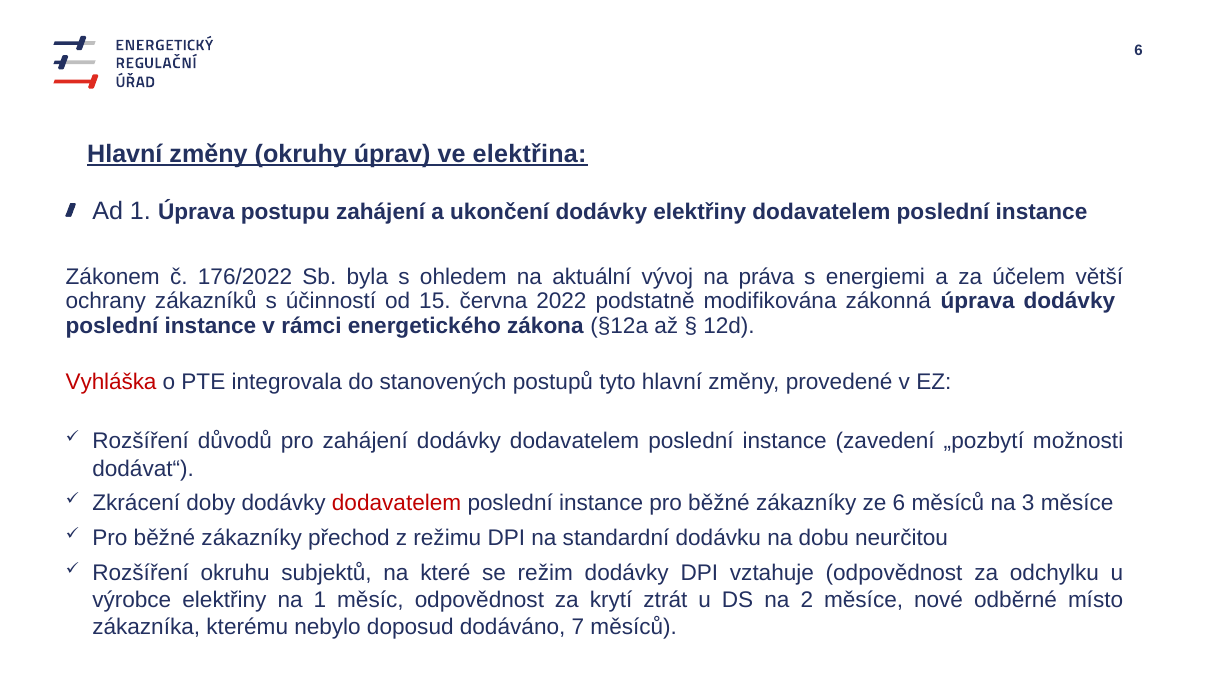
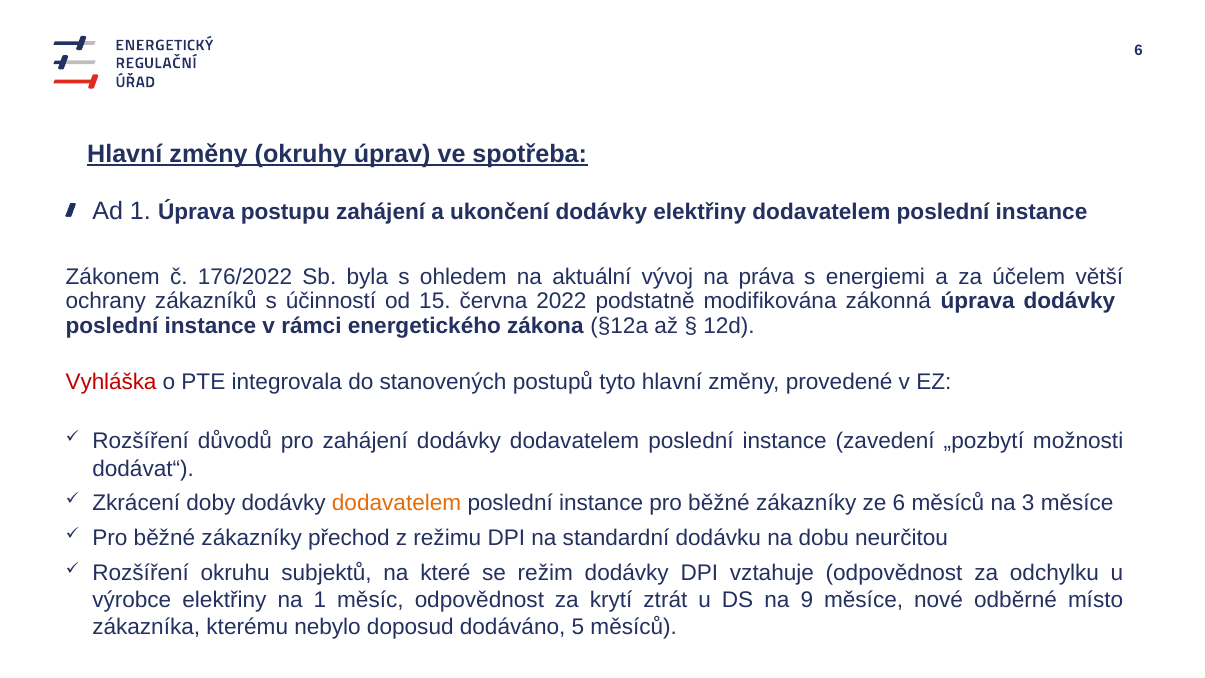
elektřina: elektřina -> spotřeba (530, 154)
dodavatelem colour: red -> orange (397, 503)
2: 2 -> 9 (807, 600)
7: 7 -> 5 (578, 627)
